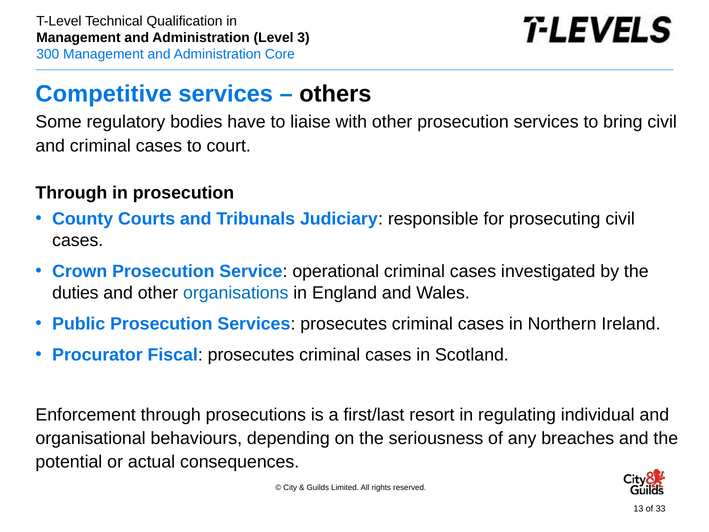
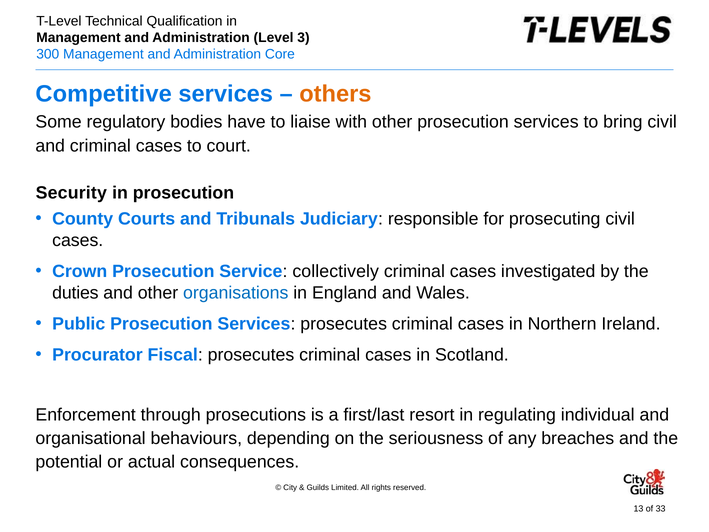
others colour: black -> orange (335, 94)
Through: Through -> Security (71, 193)
operational: operational -> collectively (336, 271)
